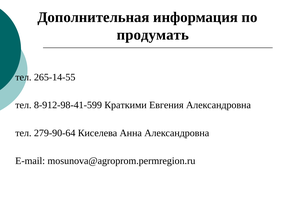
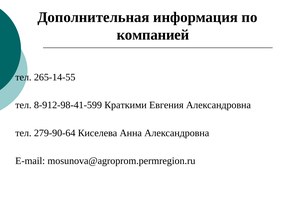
продумать: продумать -> компанией (153, 35)
